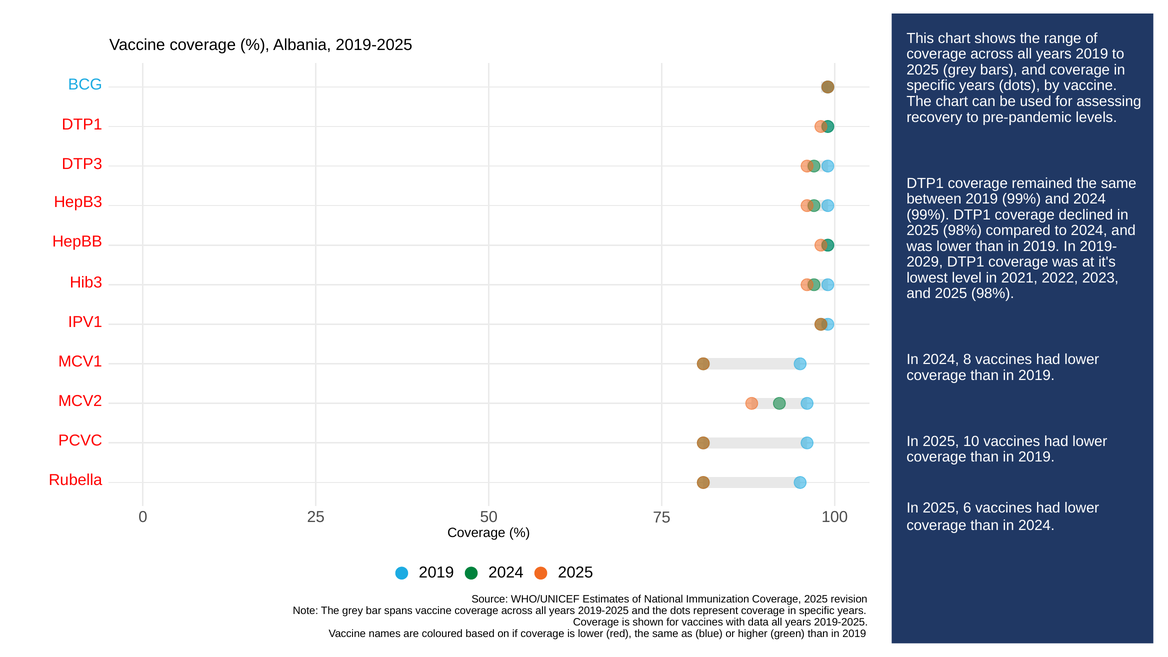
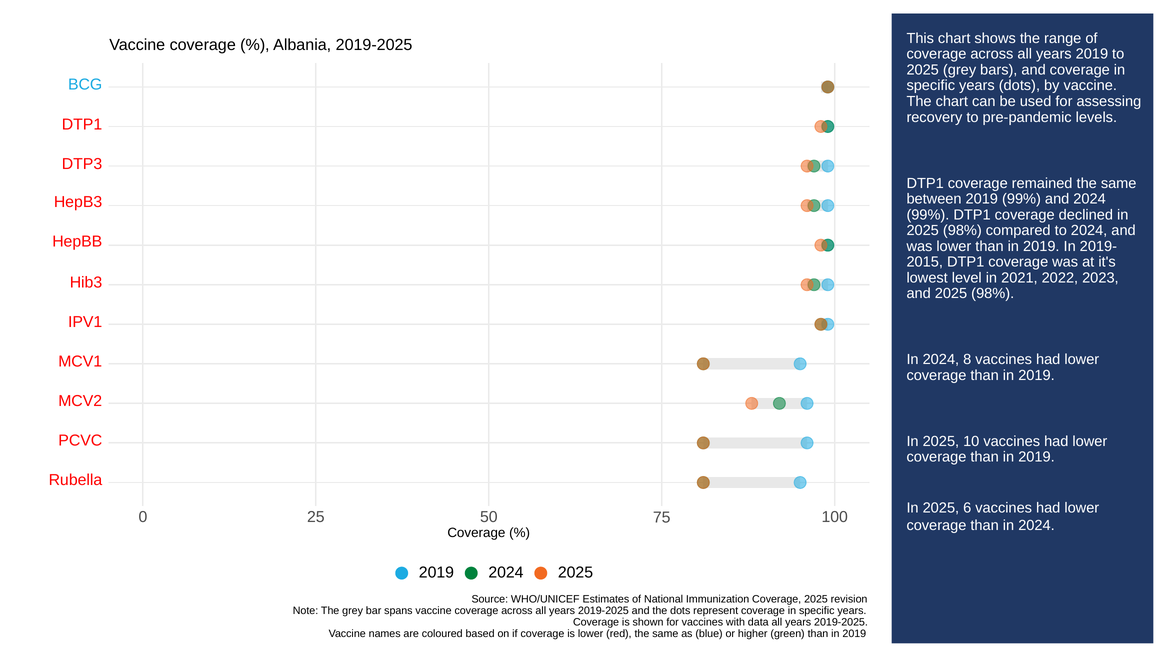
2029: 2029 -> 2015 (925, 262)
